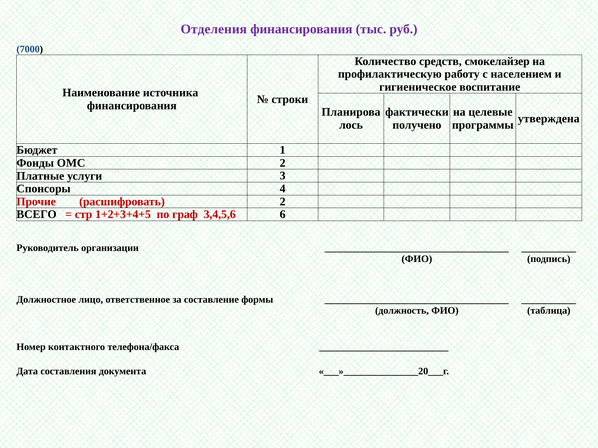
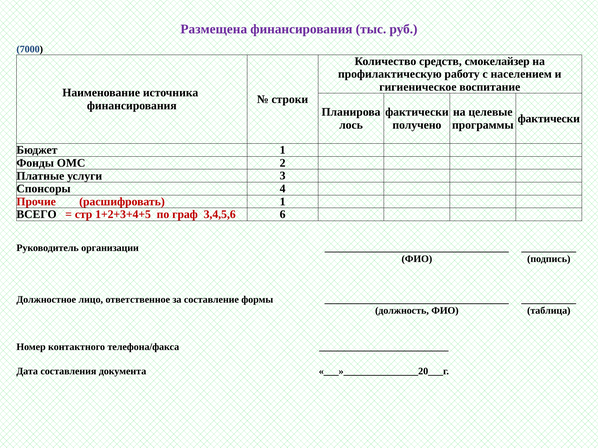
Отделения: Отделения -> Размещена (214, 29)
утверждена: утверждена -> фактически (549, 119)
расшифровать 2: 2 -> 1 (283, 202)
